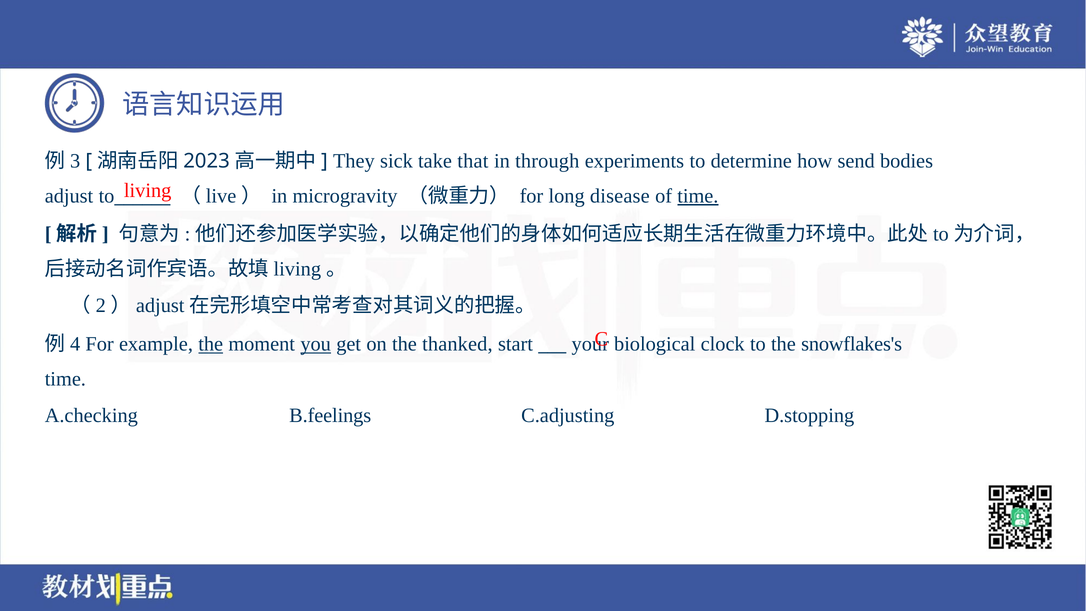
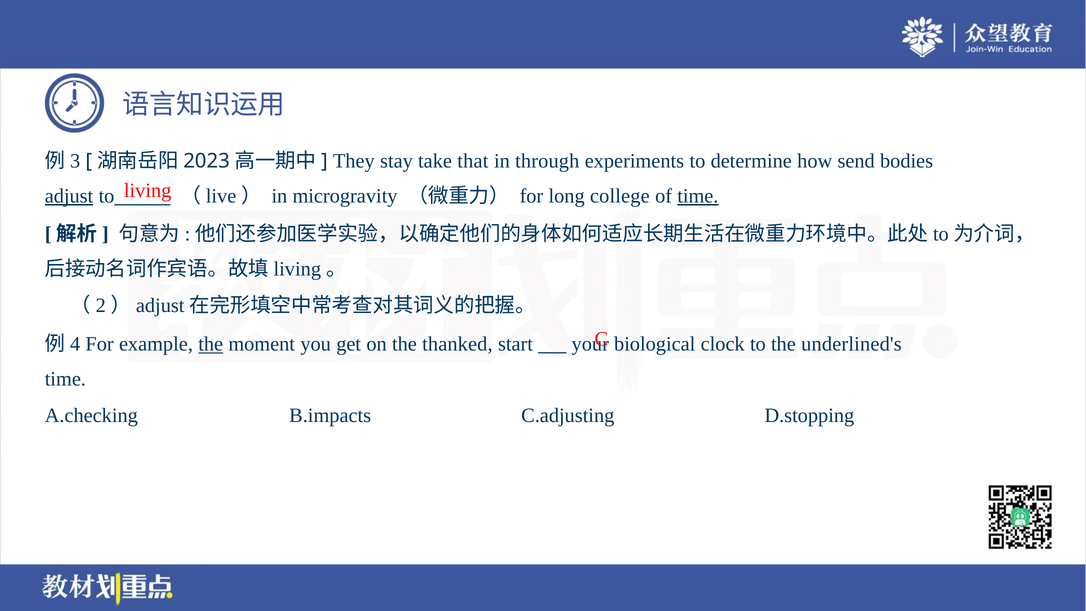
sick: sick -> stay (396, 161)
adjust underline: none -> present (69, 196)
disease: disease -> college (620, 196)
you underline: present -> none (316, 344)
snowflakes's: snowflakes's -> underlined's (851, 344)
B.feelings: B.feelings -> B.impacts (330, 416)
